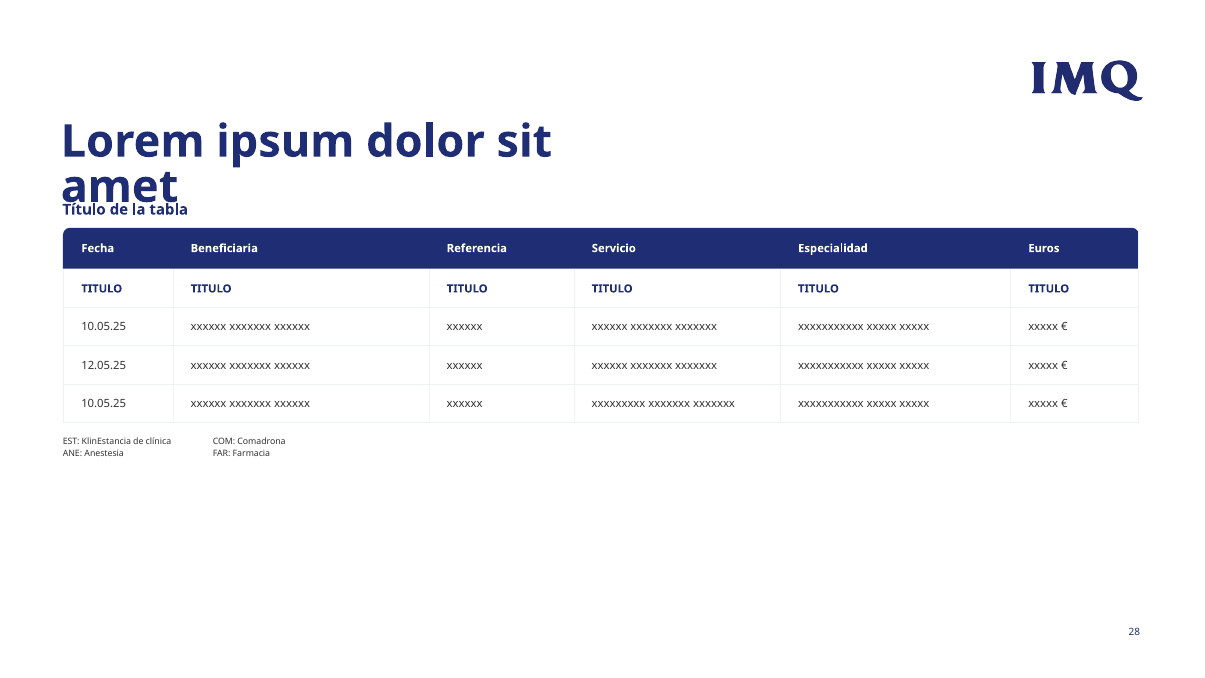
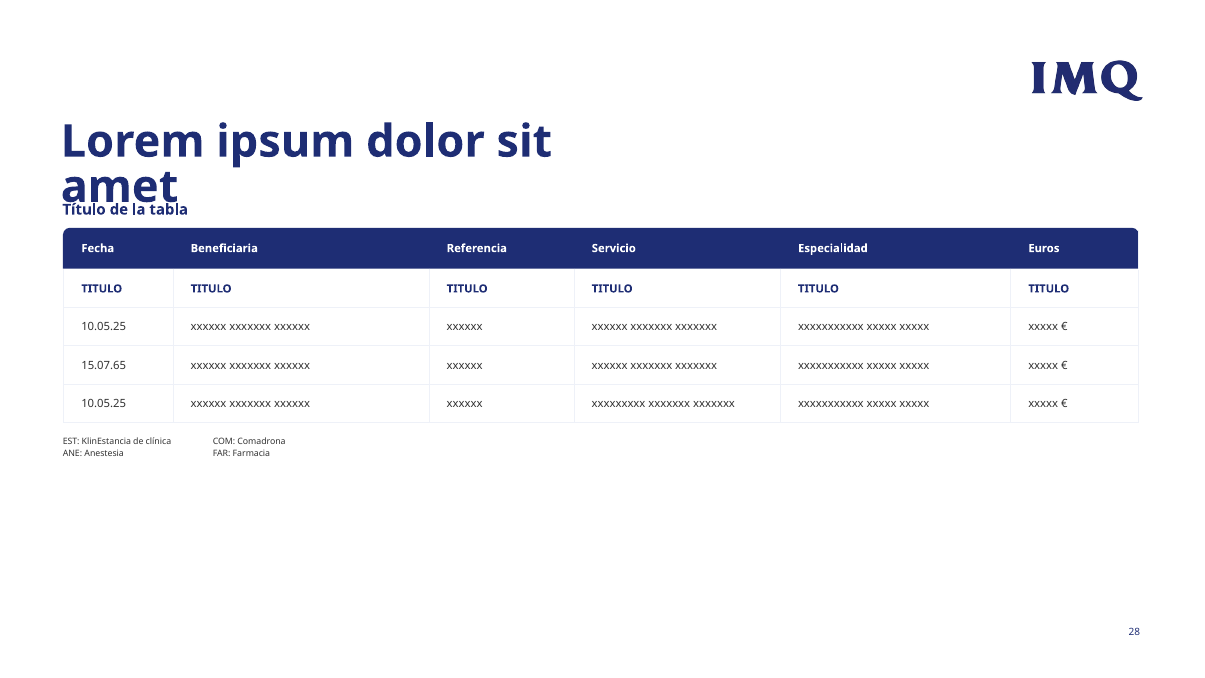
12.05.25: 12.05.25 -> 15.07.65 (104, 366)
